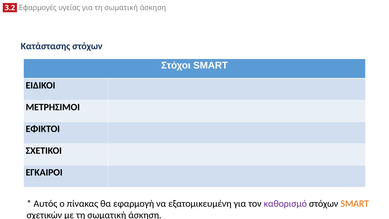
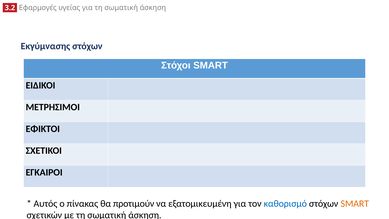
Κατάστασης: Κατάστασης -> Εκγύμνασης (45, 46)
εφαρμογή: εφαρμογή -> προτιμούν (134, 203)
καθορισμό colour: purple -> blue (285, 203)
